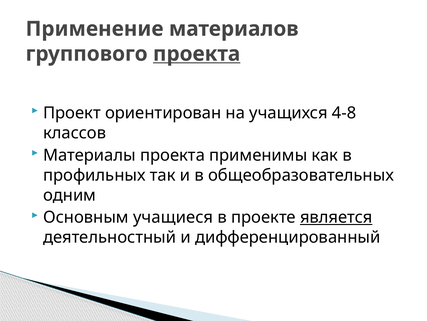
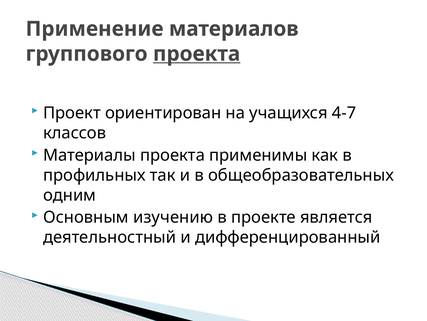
4-8: 4-8 -> 4-7 (344, 113)
учащиеся: учащиеся -> изучению (173, 217)
является underline: present -> none (336, 217)
